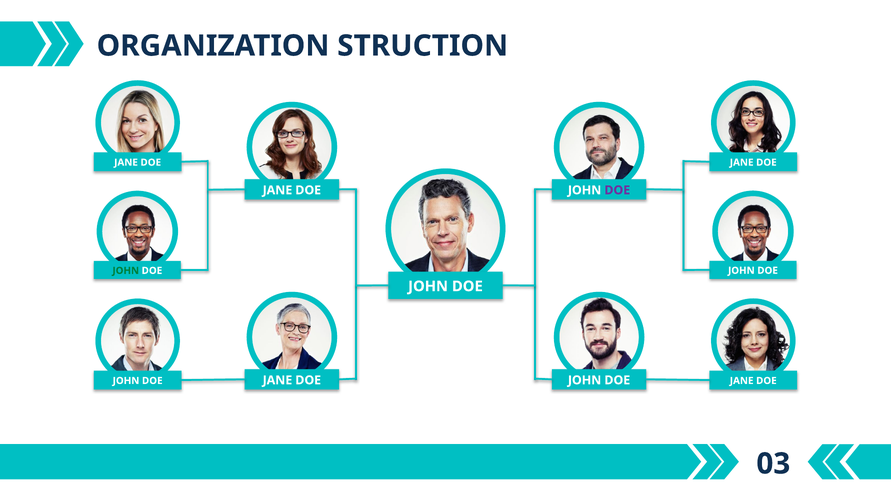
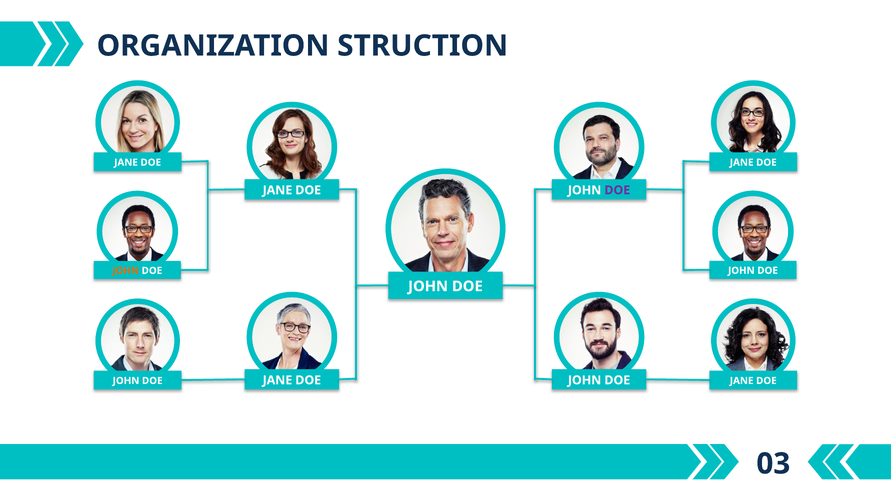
JOHN colour: green -> orange (126, 271)
